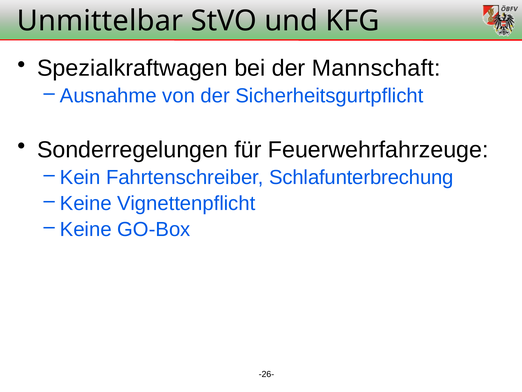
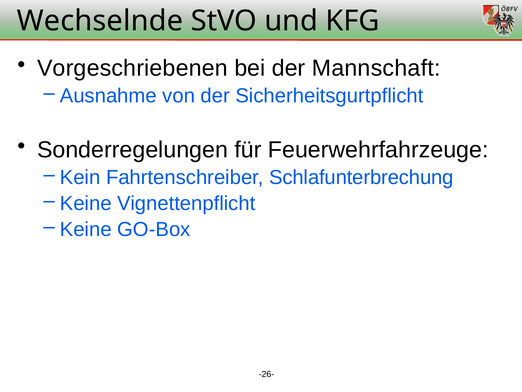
Unmittelbar: Unmittelbar -> Wechselnde (100, 21)
Spezialkraftwagen: Spezialkraftwagen -> Vorgeschriebenen (132, 68)
